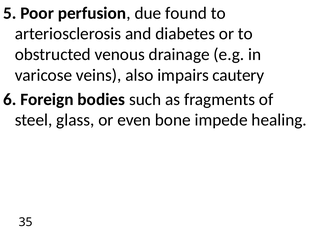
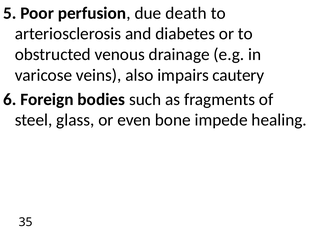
found: found -> death (186, 13)
